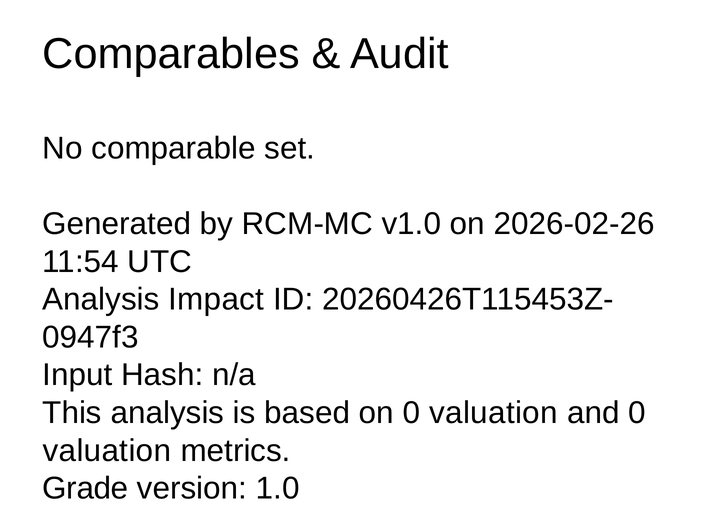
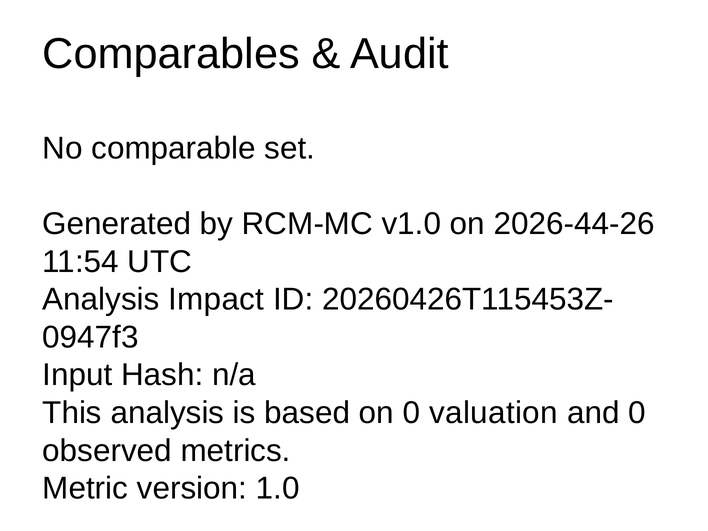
2026-02-26: 2026-02-26 -> 2026-44-26 (574, 224)
valuation: valuation -> observed (107, 451)
Grade: Grade -> Metric (85, 488)
